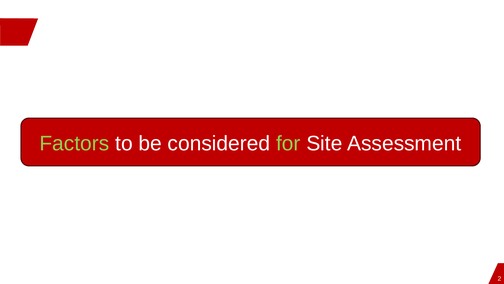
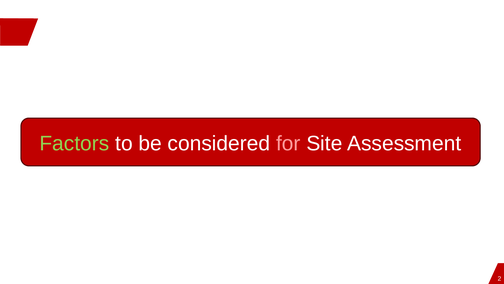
for colour: light green -> pink (288, 143)
